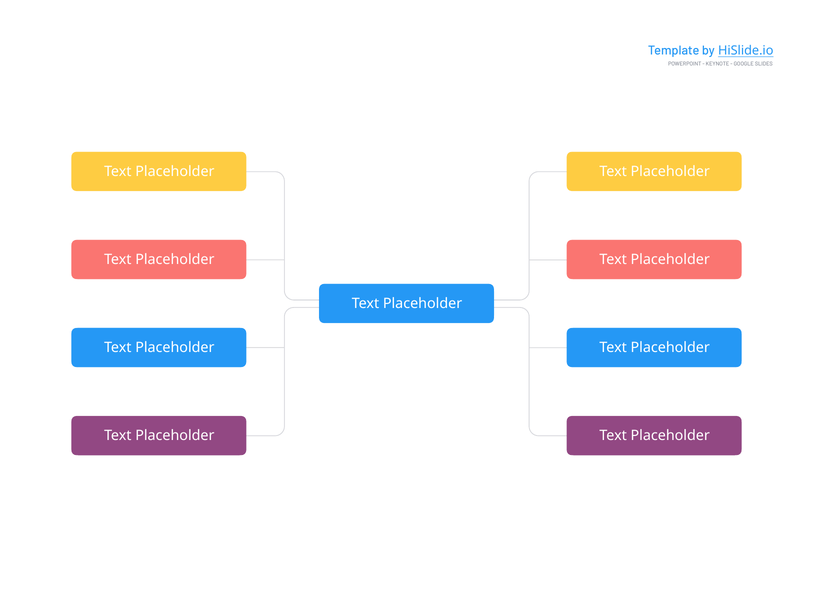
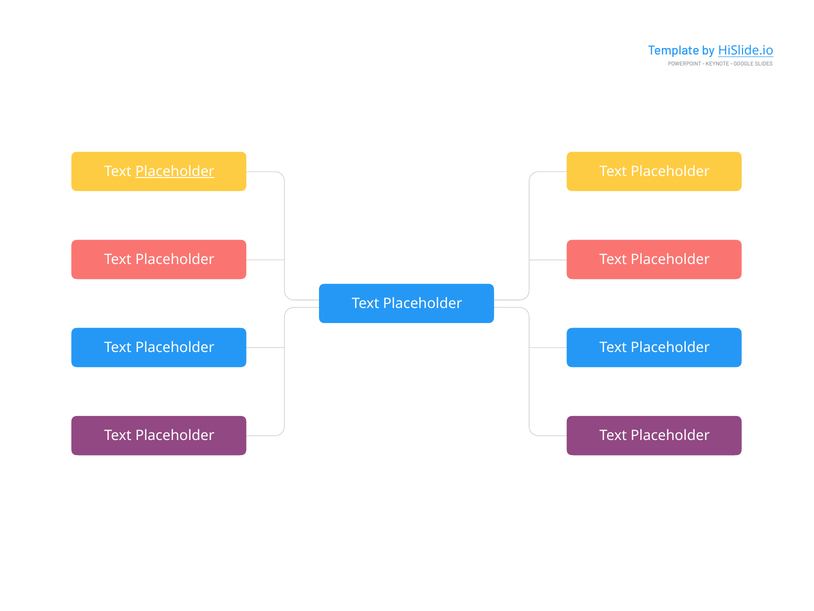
Placeholder underline: none -> present (175, 171)
